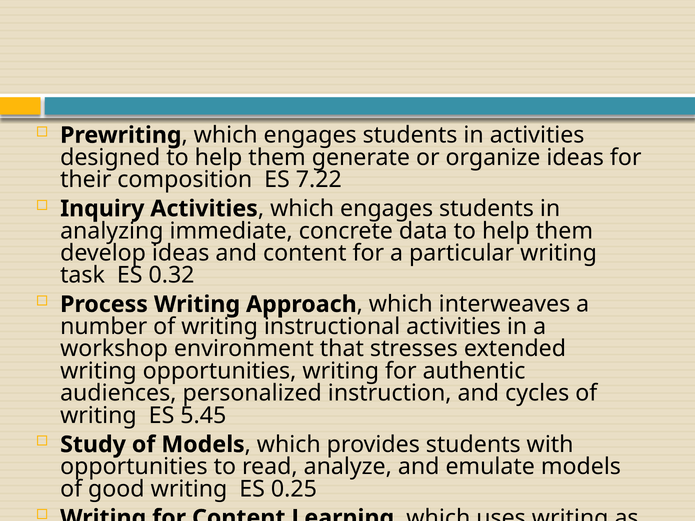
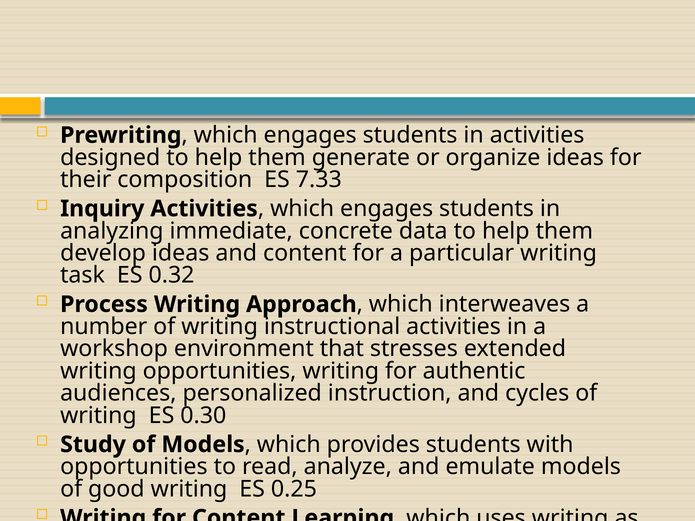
7.22: 7.22 -> 7.33 (319, 180)
5.45: 5.45 -> 0.30 (203, 416)
